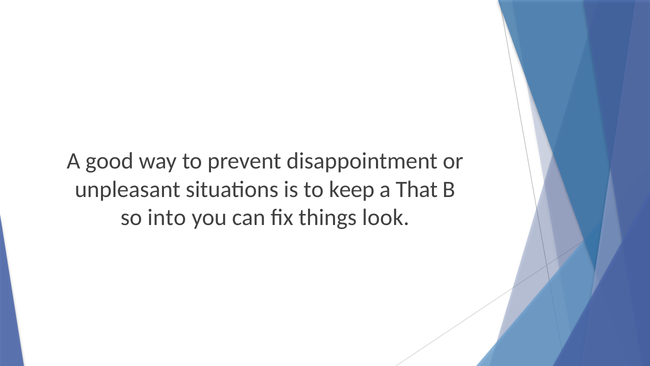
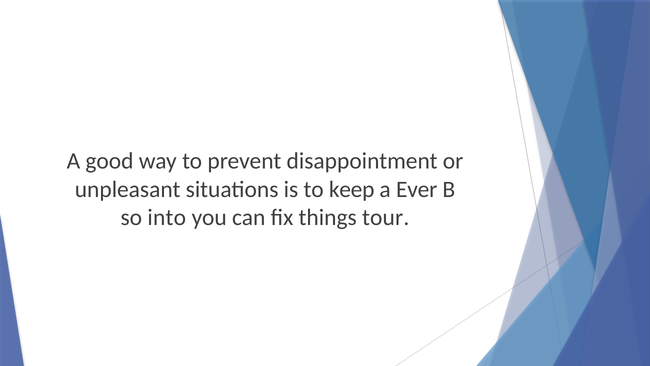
That: That -> Ever (417, 189)
look: look -> tour (386, 217)
